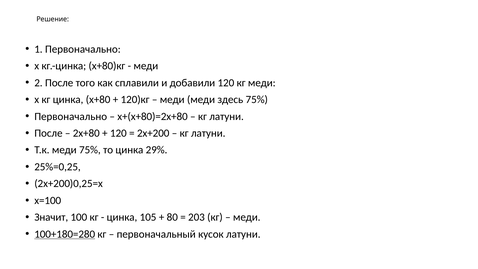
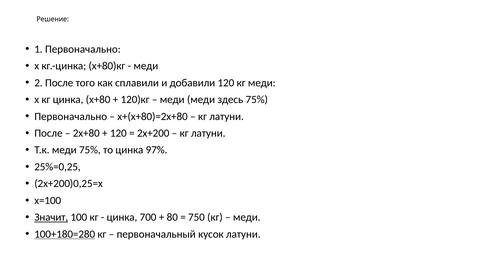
29%: 29% -> 97% (157, 150)
Значит underline: none -> present (51, 217)
105: 105 -> 700 (148, 217)
203: 203 -> 750 (196, 217)
